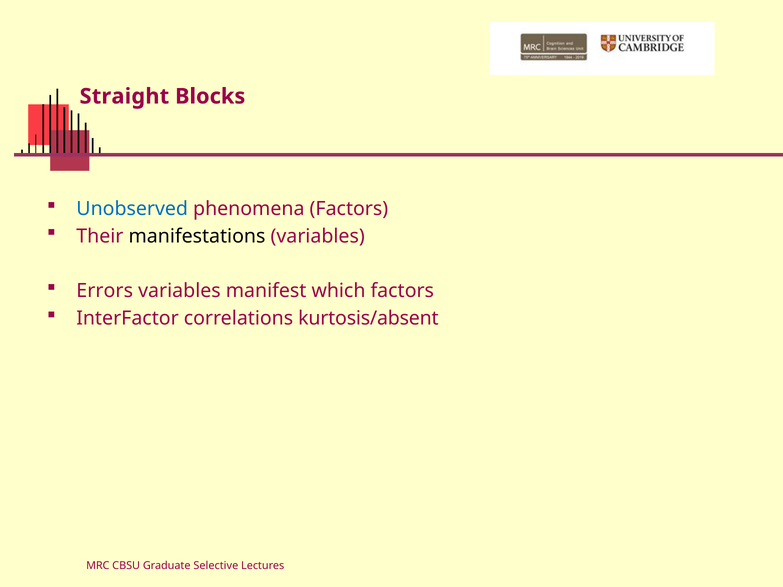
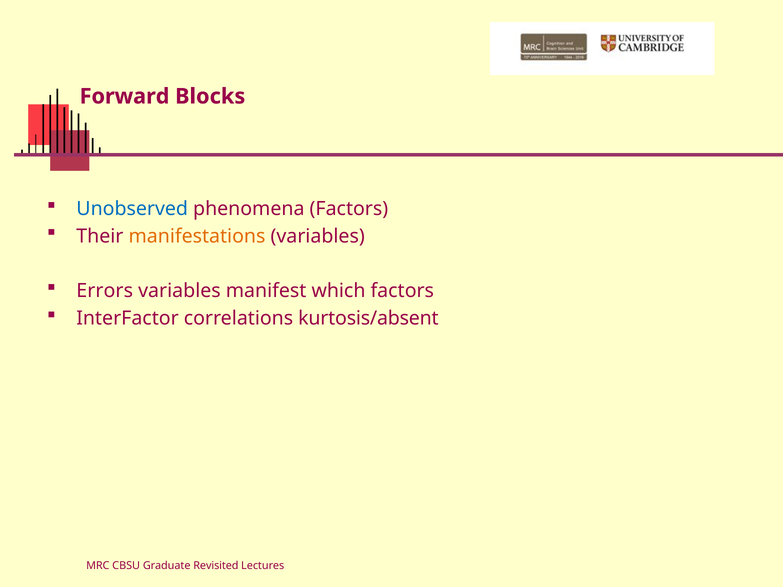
Straight: Straight -> Forward (125, 96)
manifestations colour: black -> orange (197, 236)
Selective: Selective -> Revisited (216, 566)
